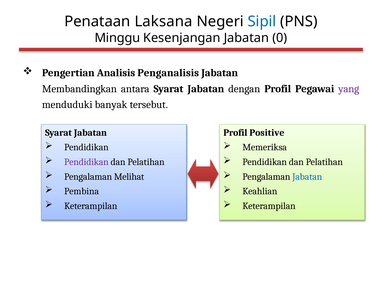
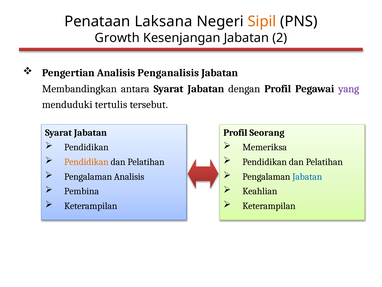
Sipil colour: blue -> orange (262, 21)
Minggu: Minggu -> Growth (117, 38)
0: 0 -> 2 (280, 38)
banyak: banyak -> tertulis (111, 105)
Positive: Positive -> Seorang (267, 132)
Pendidikan colour: purple -> orange (86, 162)
Pengalaman Melihat: Melihat -> Analisis (129, 176)
